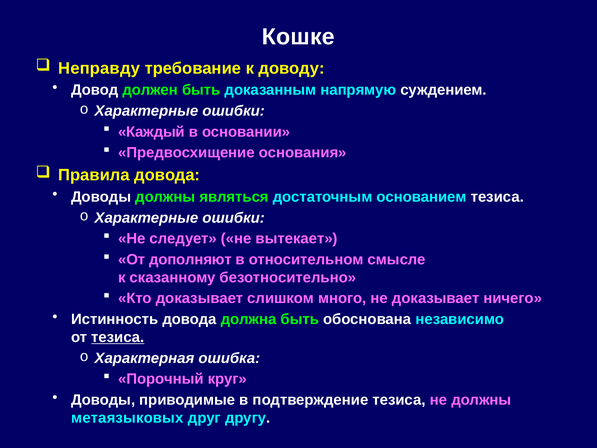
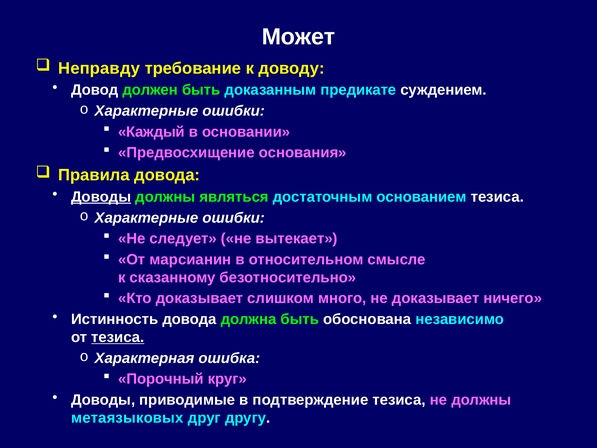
Кошке: Кошке -> Может (299, 37)
напрямую: напрямую -> предикате (358, 90)
Доводы underline: none -> present (101, 197)
дополняют: дополняют -> марсианин (190, 259)
